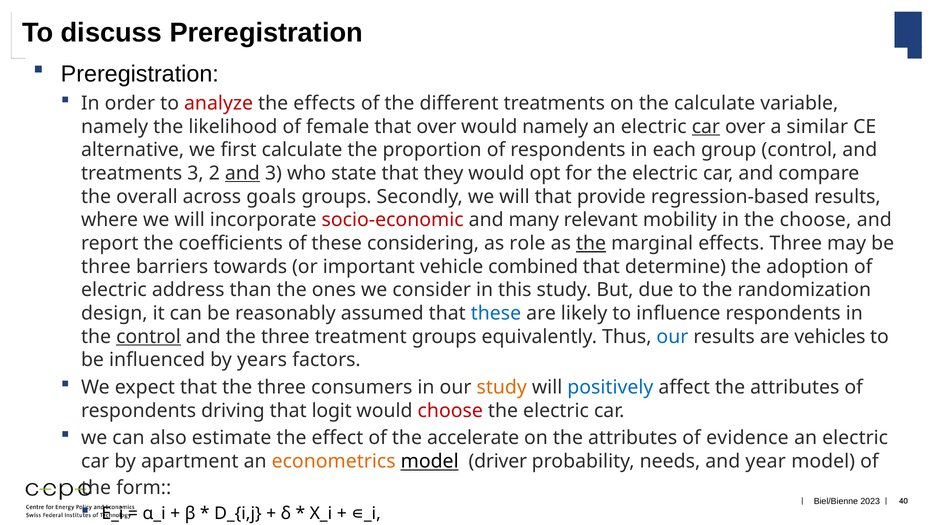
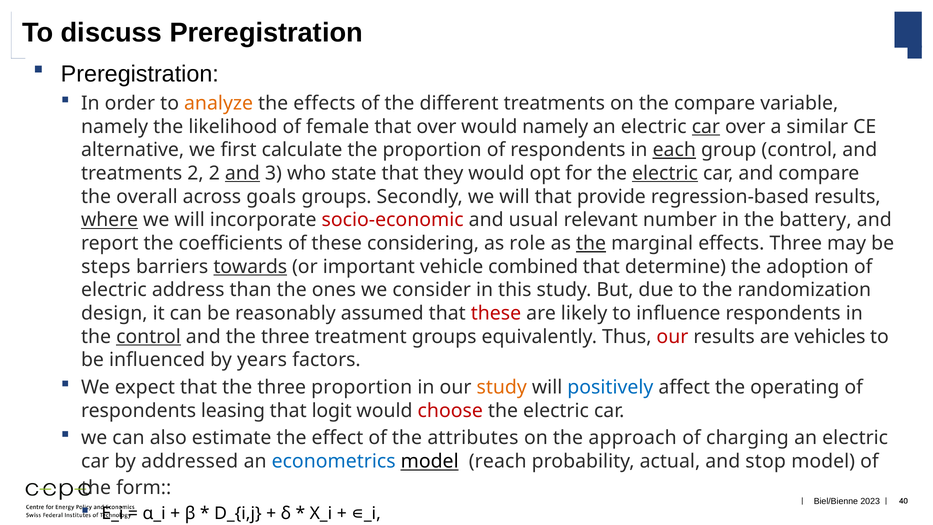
analyze colour: red -> orange (219, 103)
the calculate: calculate -> compare (715, 103)
each underline: none -> present (674, 150)
treatments 3: 3 -> 2 (196, 173)
electric underline: none -> present (665, 173)
where underline: none -> present (110, 220)
many: many -> usual (534, 220)
mobility: mobility -> number (680, 220)
the choose: choose -> battery (815, 220)
three: three -> steps (106, 267)
towards underline: none -> present (250, 267)
these colour: blue -> red (496, 313)
our colour: blue -> red (672, 337)
three consumers: consumers -> proportion (362, 387)
affect the attributes: attributes -> operating (795, 387)
driving: driving -> leasing (233, 411)
accelerate: accelerate -> attributes (473, 438)
on the attributes: attributes -> approach (633, 438)
evidence: evidence -> charging (747, 438)
apartment: apartment -> addressed (190, 461)
econometrics colour: orange -> blue (334, 461)
driver: driver -> reach (498, 461)
needs: needs -> actual (670, 461)
year: year -> stop (766, 461)
